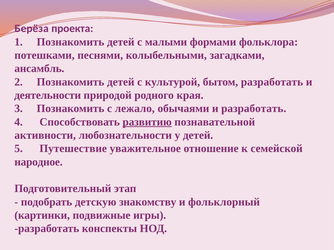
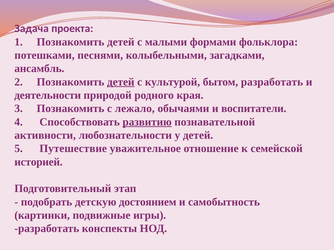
Берёза: Берёза -> Задача (32, 29)
детей underline: none -> present (121, 82)
и разработать: разработать -> воспитатели (254, 109)
народное: народное -> историей (39, 162)
знакомству: знакомству -> достоянием (148, 202)
фольклорный: фольклорный -> самобытность (224, 202)
